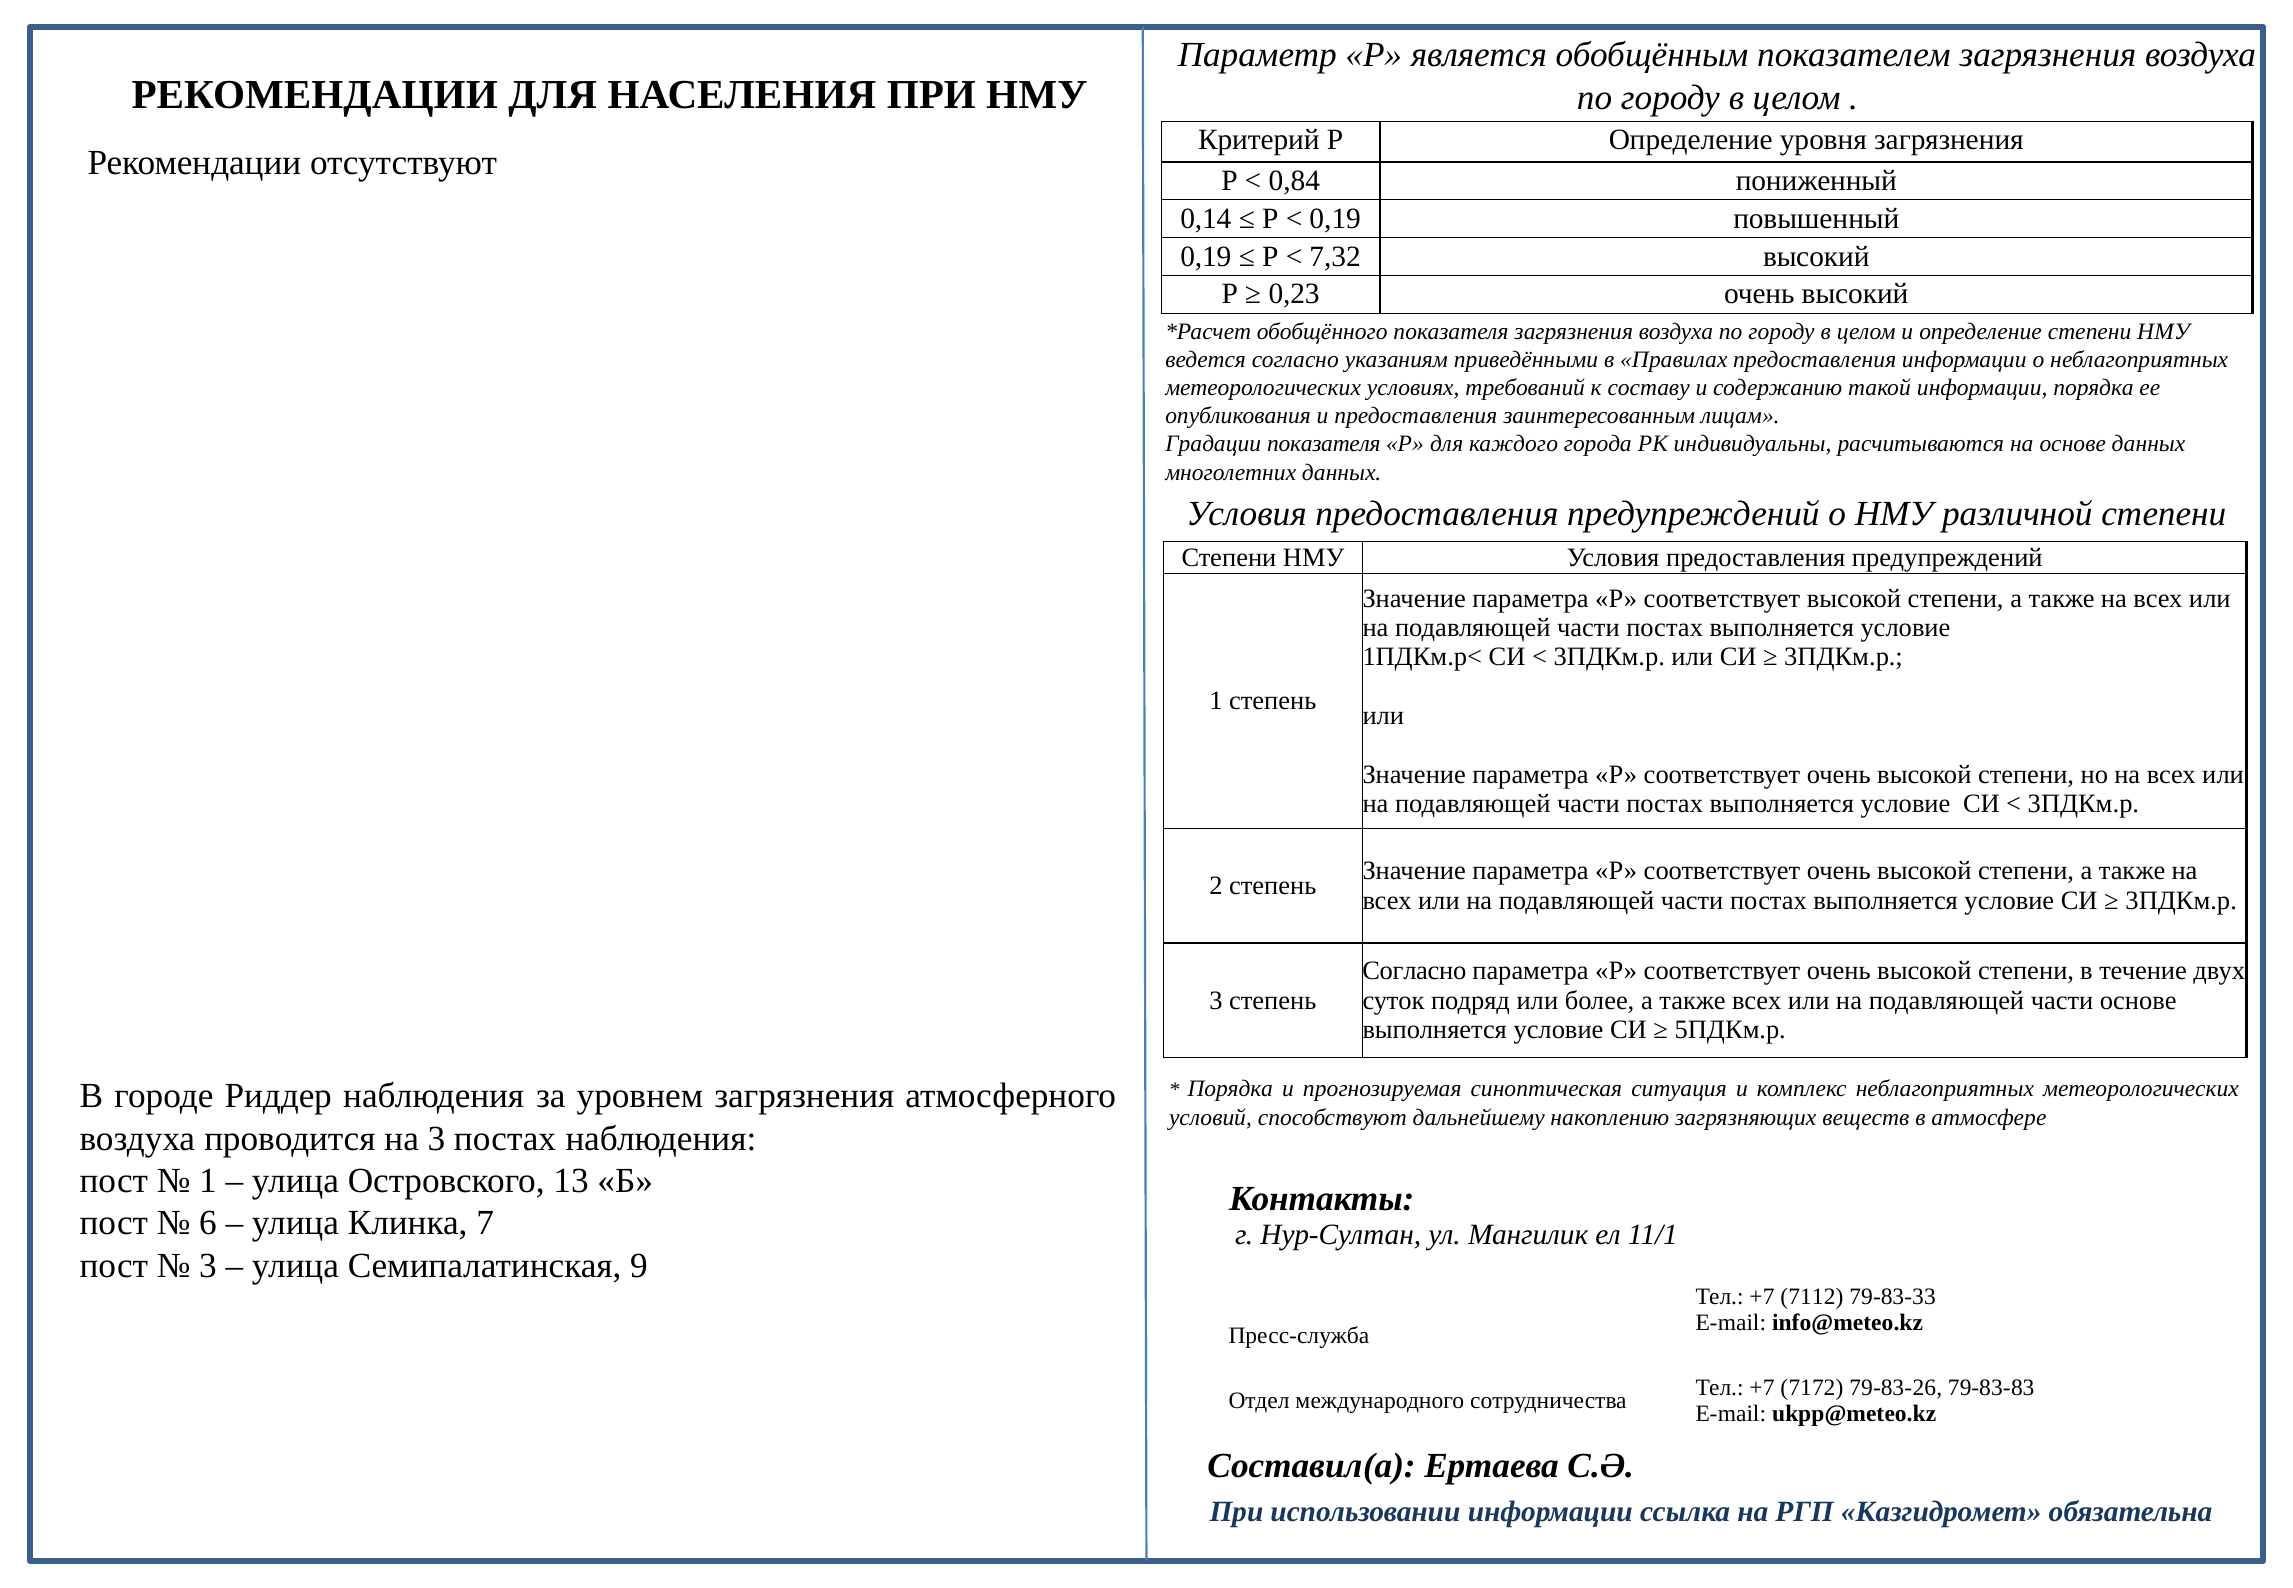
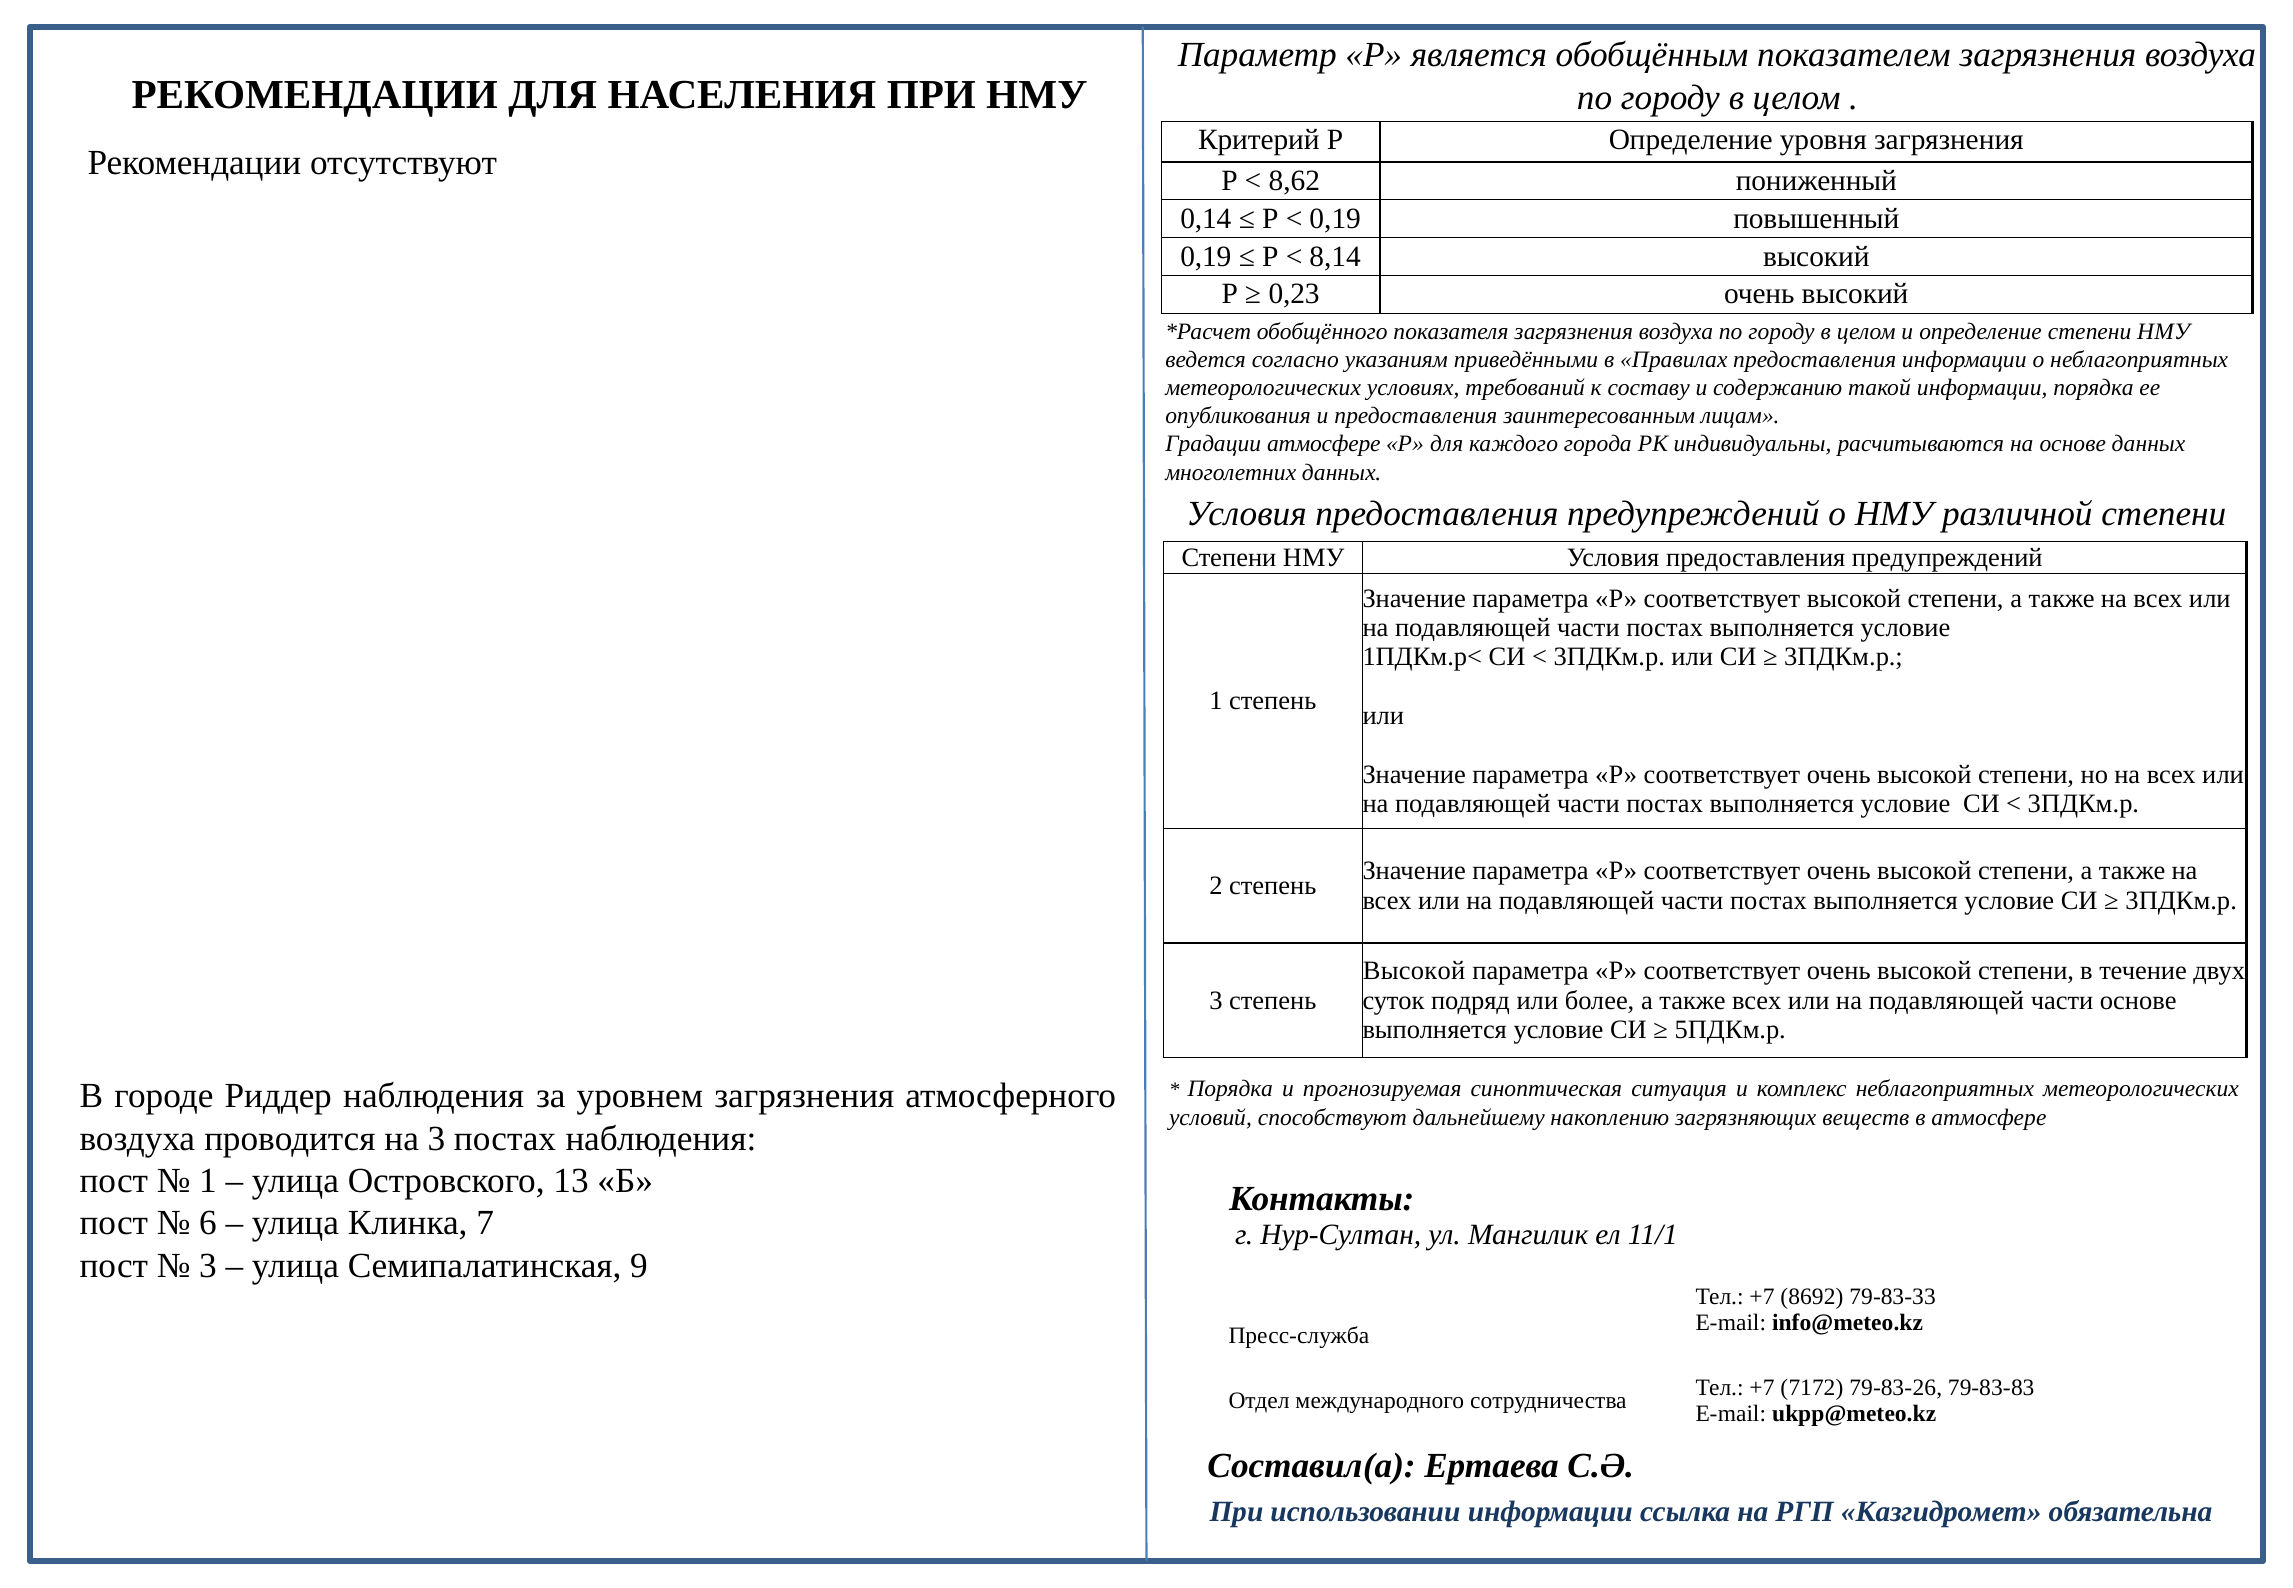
0,84: 0,84 -> 8,62 (1294, 181)
7,32: 7,32 -> 8,14 (1335, 256)
Градации показателя: показателя -> атмосфере (1324, 444)
Согласно: Согласно -> Высокой (1414, 971)
7112: 7112 -> 8692 (1812, 1296)
